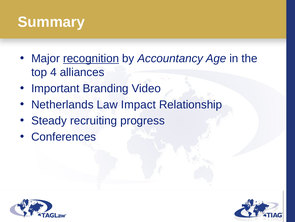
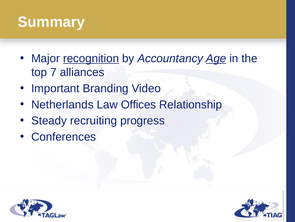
Age underline: none -> present (216, 58)
4: 4 -> 7 (53, 72)
Impact: Impact -> Offices (138, 104)
